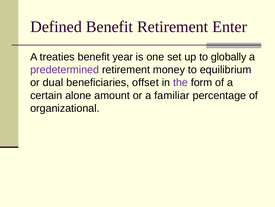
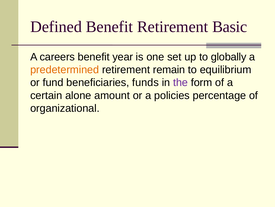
Enter: Enter -> Basic (230, 27)
treaties: treaties -> careers (57, 57)
predetermined colour: purple -> orange (65, 70)
money: money -> remain (169, 70)
dual: dual -> fund (53, 82)
offset: offset -> funds (145, 82)
familiar: familiar -> policies (172, 95)
